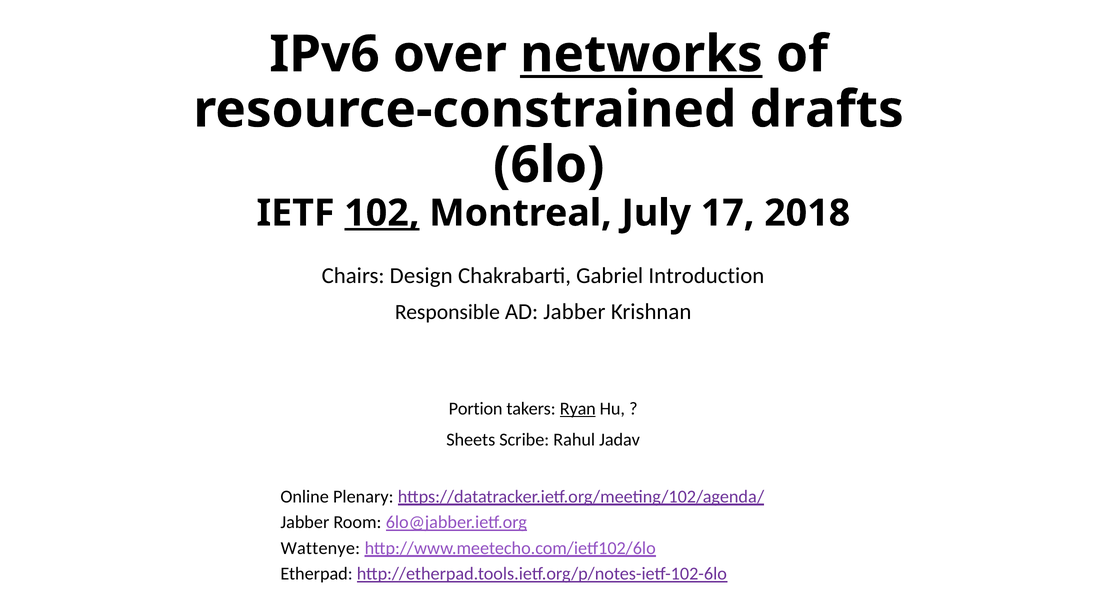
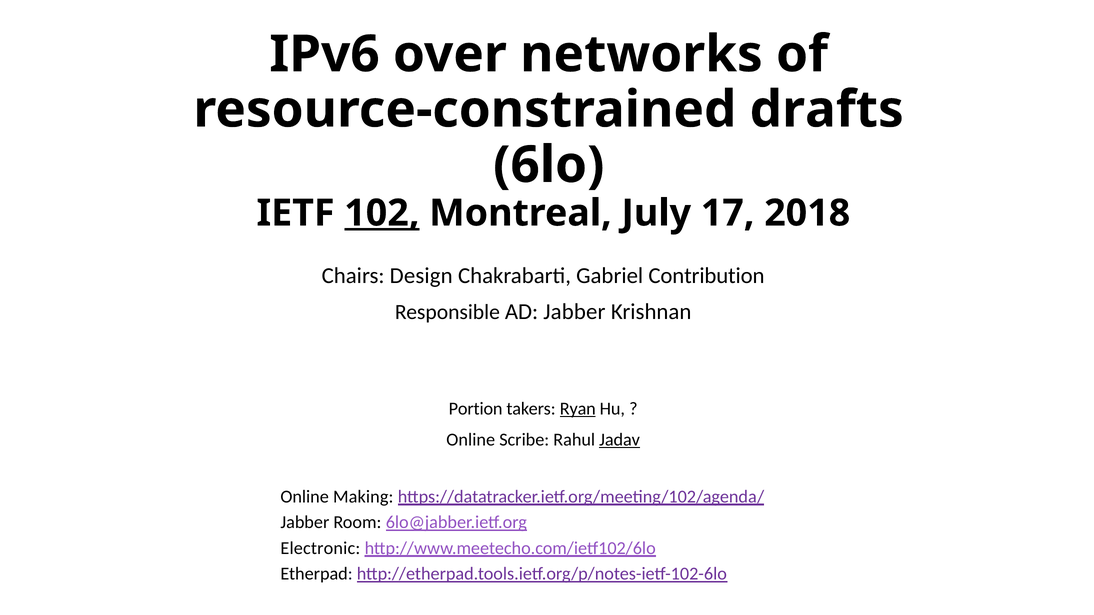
networks underline: present -> none (641, 54)
Introduction: Introduction -> Contribution (706, 276)
Sheets: Sheets -> Online (471, 440)
Jadav underline: none -> present (620, 440)
Plenary: Plenary -> Making (363, 497)
Wattenye: Wattenye -> Electronic (320, 548)
